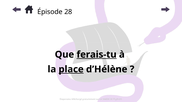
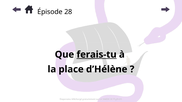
place underline: present -> none (71, 69)
